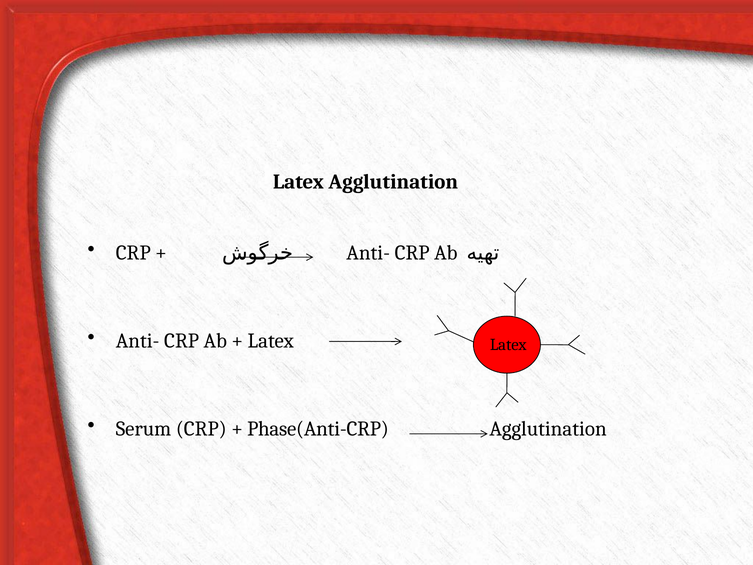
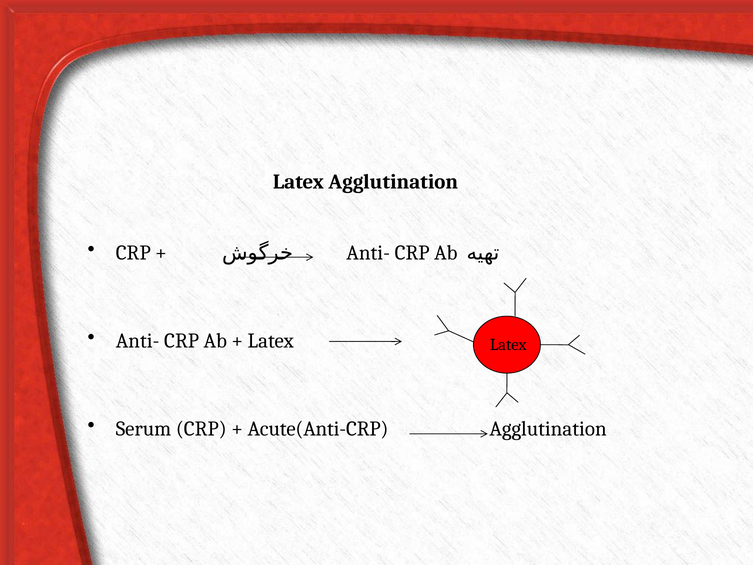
Phase(Anti-CRP: Phase(Anti-CRP -> Acute(Anti-CRP (318, 429)
